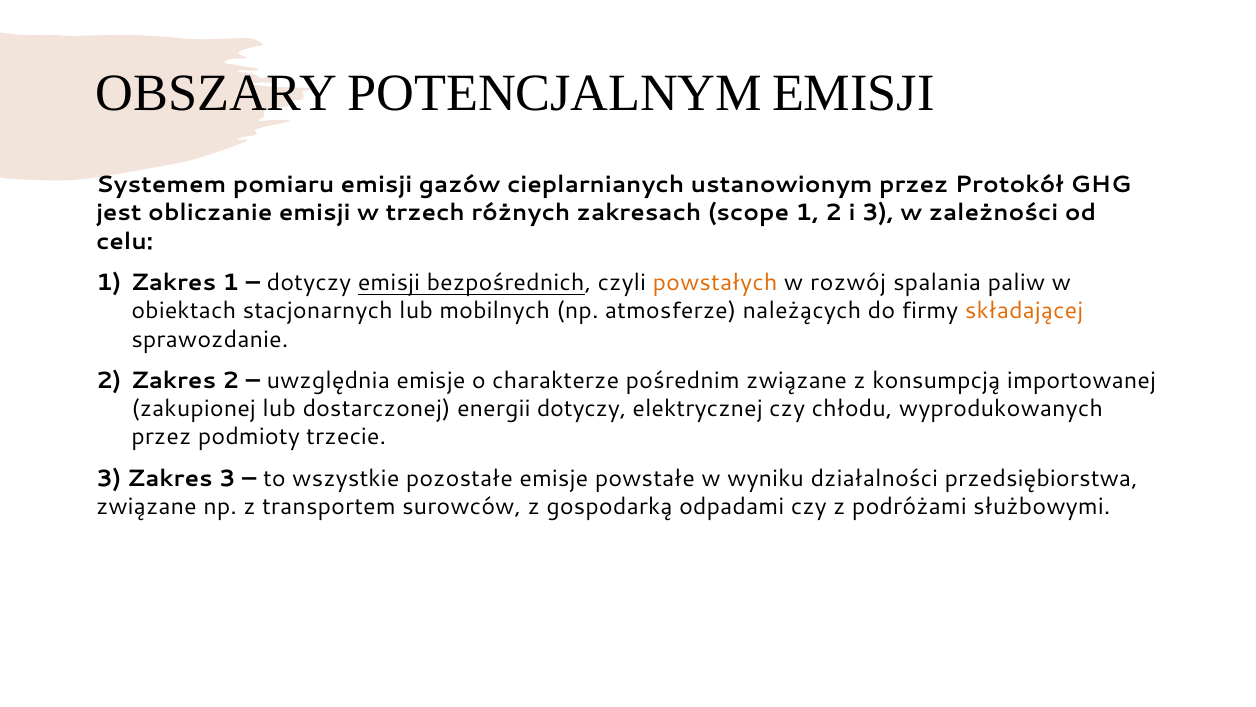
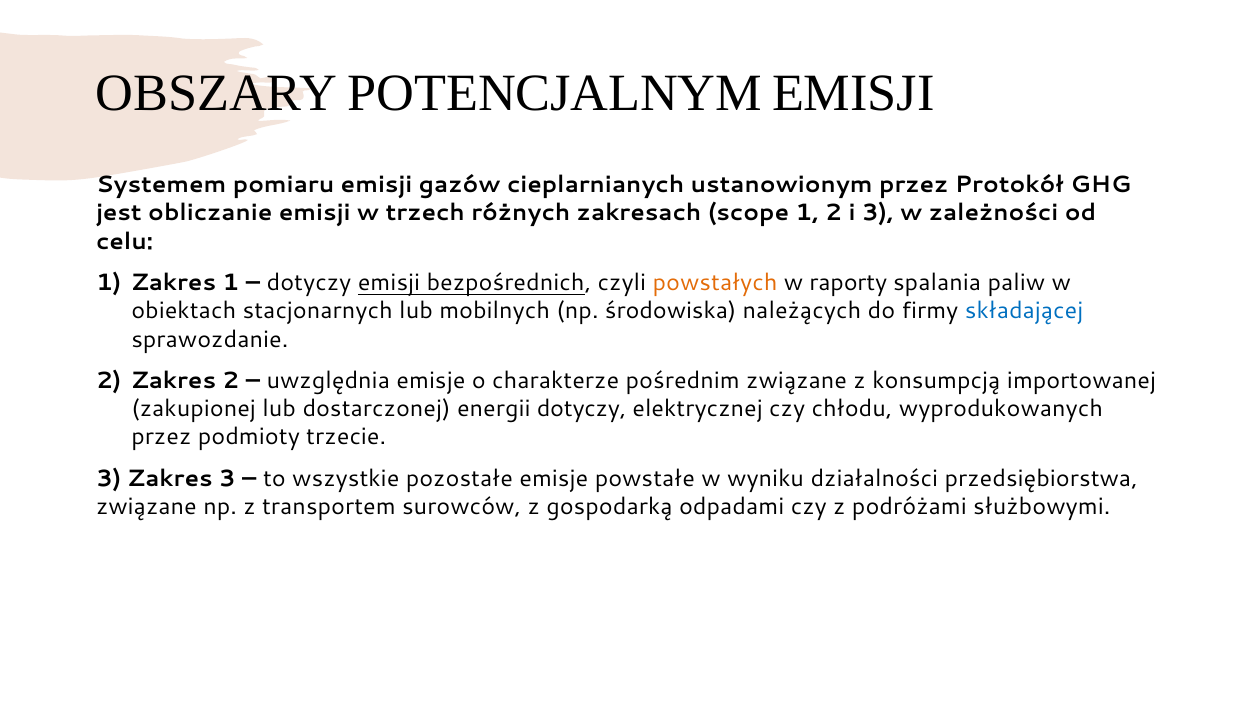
rozwój: rozwój -> raporty (848, 282)
atmosferze: atmosferze -> środowiska (671, 311)
składającej colour: orange -> blue (1024, 311)
